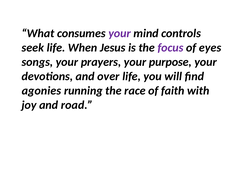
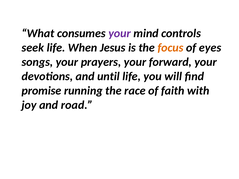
focus colour: purple -> orange (170, 48)
purpose: purpose -> forward (170, 62)
over: over -> until (108, 76)
agonies: agonies -> promise (41, 91)
